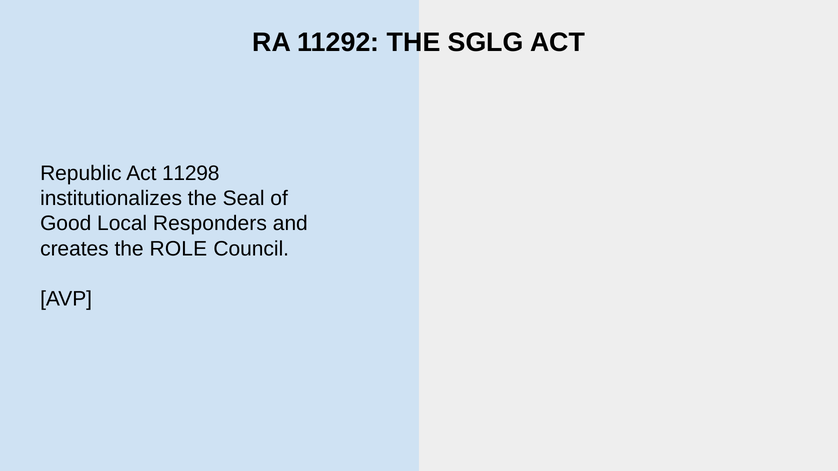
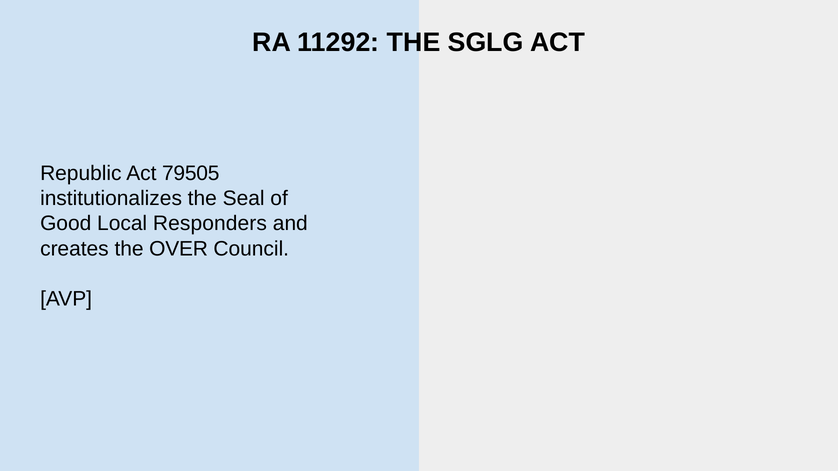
11298: 11298 -> 79505 (191, 173)
ROLE: ROLE -> OVER (179, 249)
